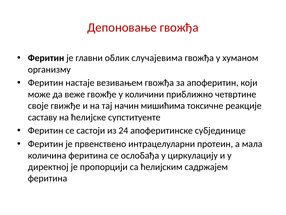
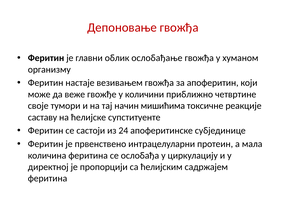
случајевима: случајевима -> ослобађање (157, 58)
гвижђе: гвижђе -> тумори (66, 106)
